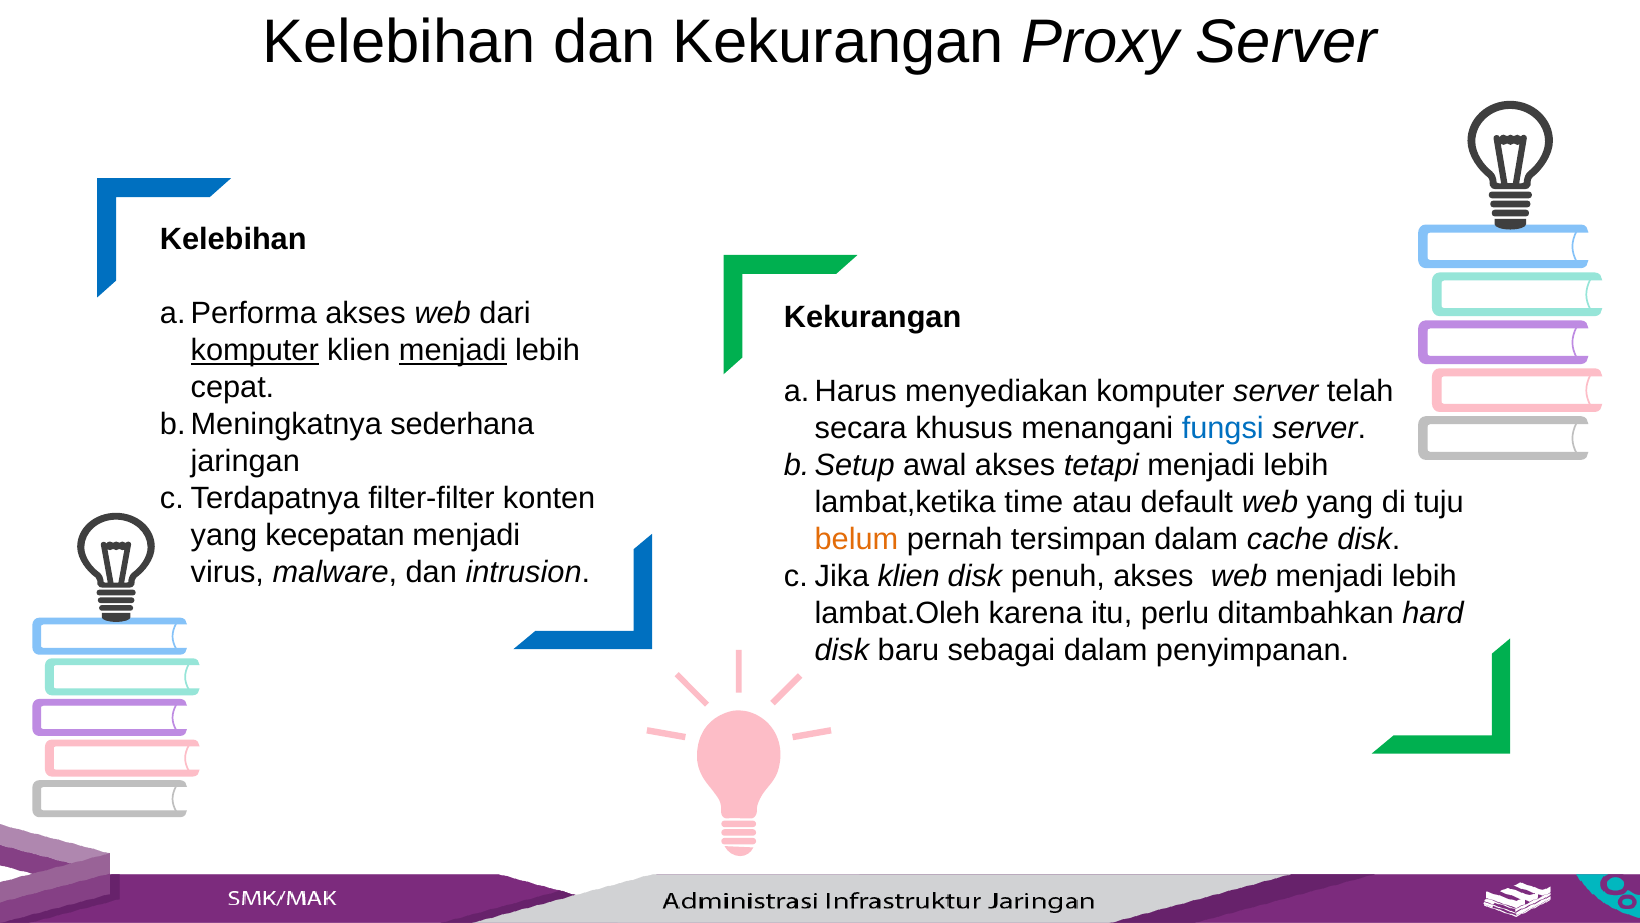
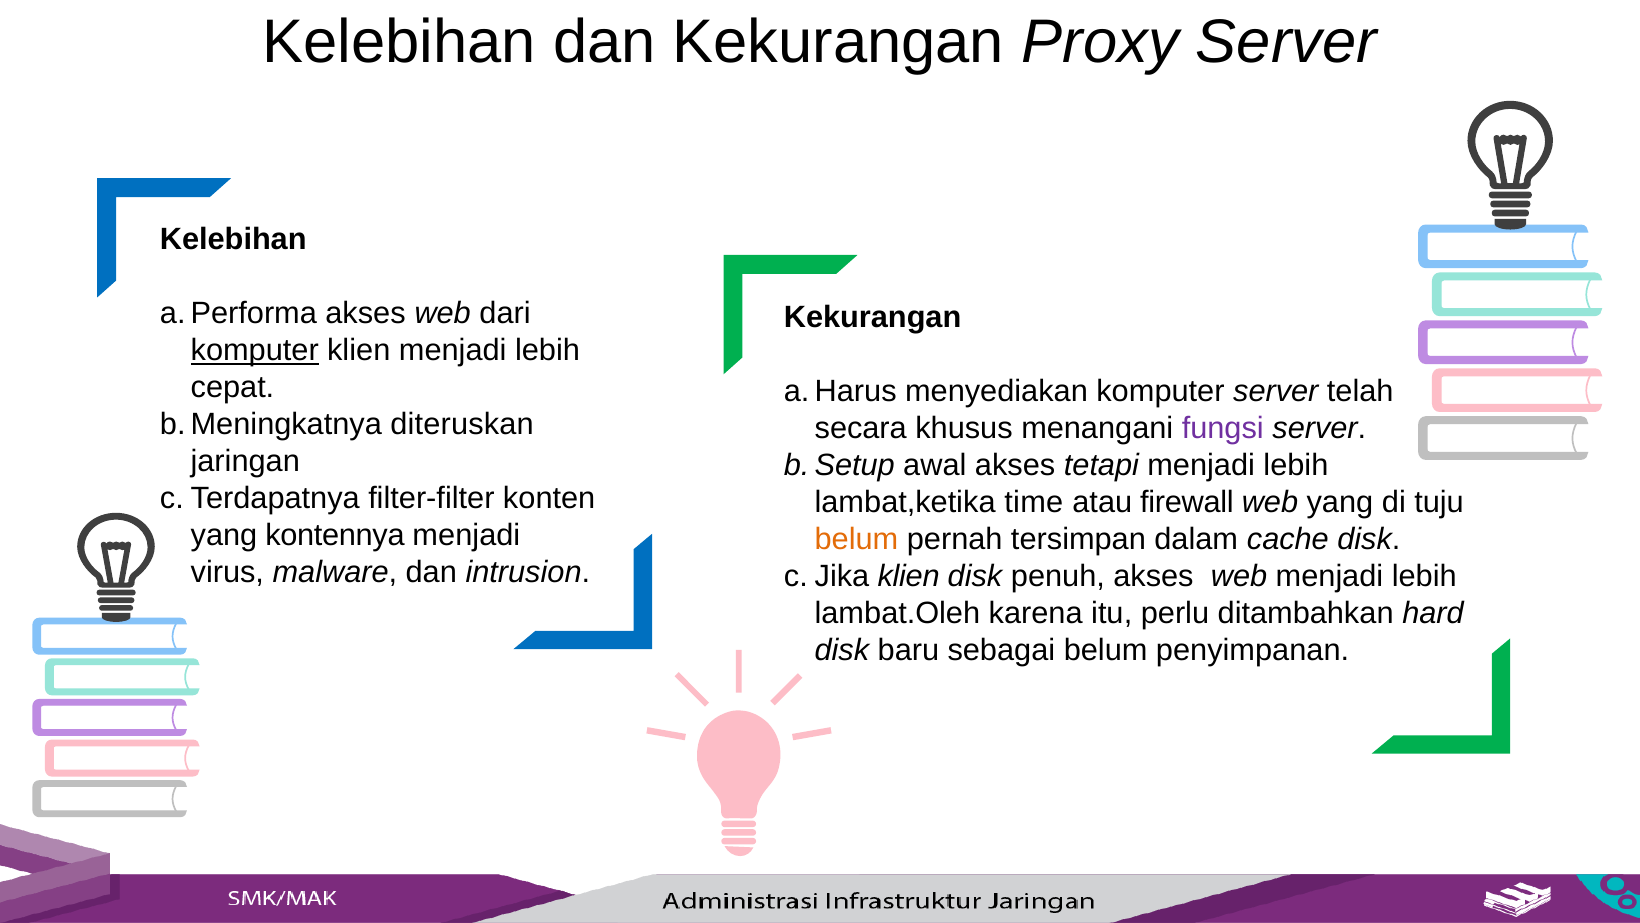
menjadi underline: present -> none (453, 350)
sederhana: sederhana -> diteruskan (462, 424)
fungsi colour: blue -> purple (1223, 428)
default: default -> firewall (1187, 502)
kecepatan: kecepatan -> kontennya (335, 535)
sebagai dalam: dalam -> belum (1106, 650)
